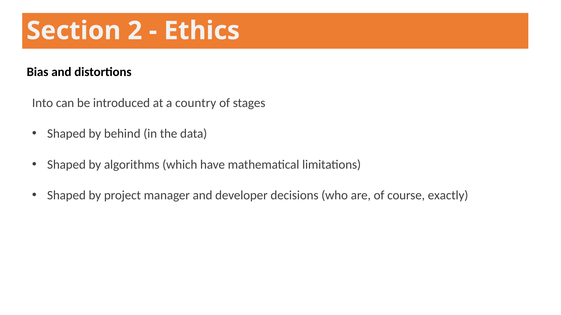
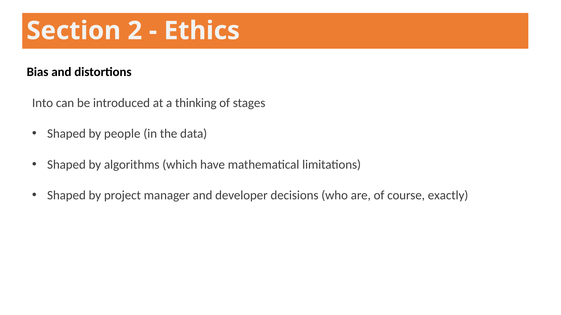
country: country -> thinking (196, 103)
behind: behind -> people (122, 134)
